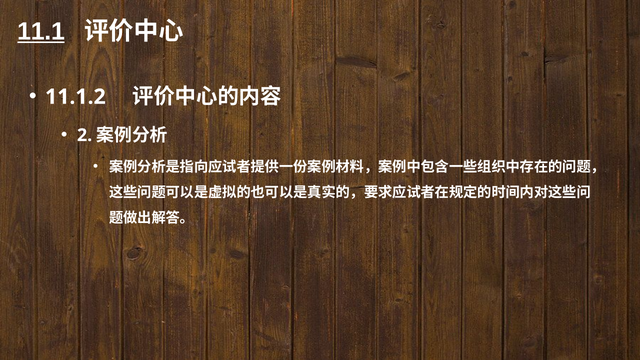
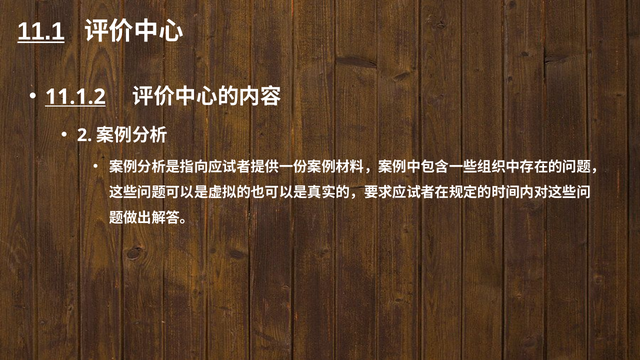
11.1.2 underline: none -> present (75, 97)
